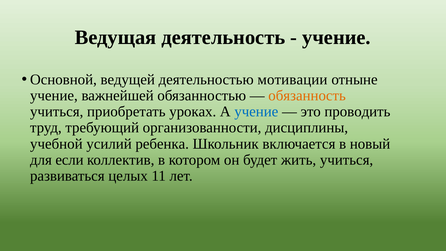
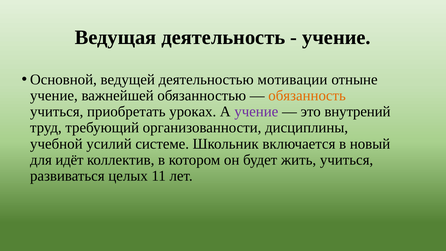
учение colour: blue -> purple (256, 112)
проводить: проводить -> внутрений (357, 112)
ребенка: ребенка -> системе (162, 144)
если: если -> идёт (69, 160)
